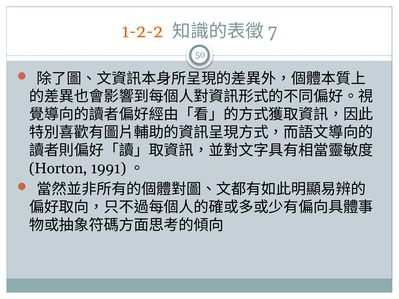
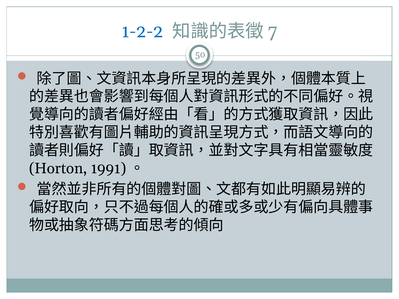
1-2-2 colour: orange -> blue (142, 31)
